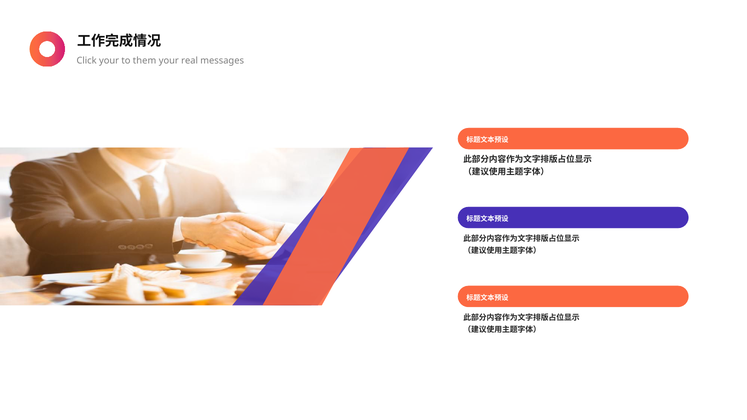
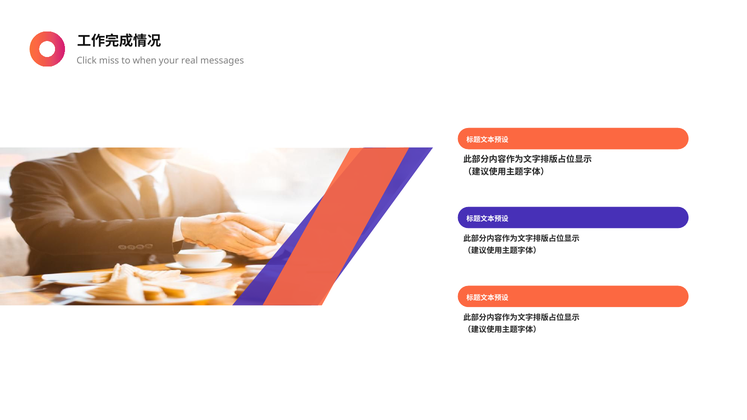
Click your: your -> miss (109, 61)
them: them -> when (145, 61)
